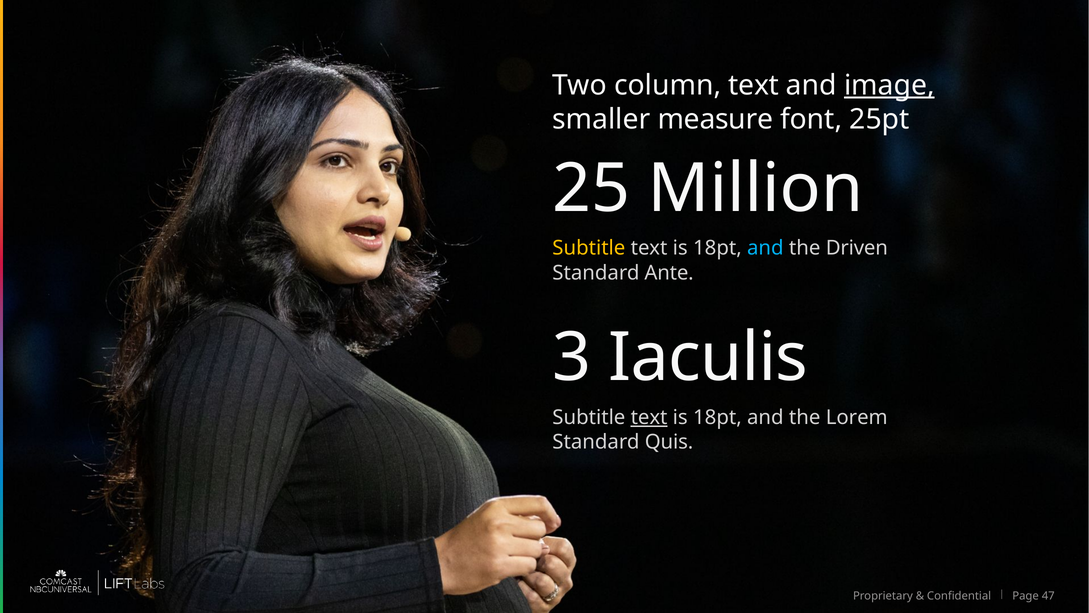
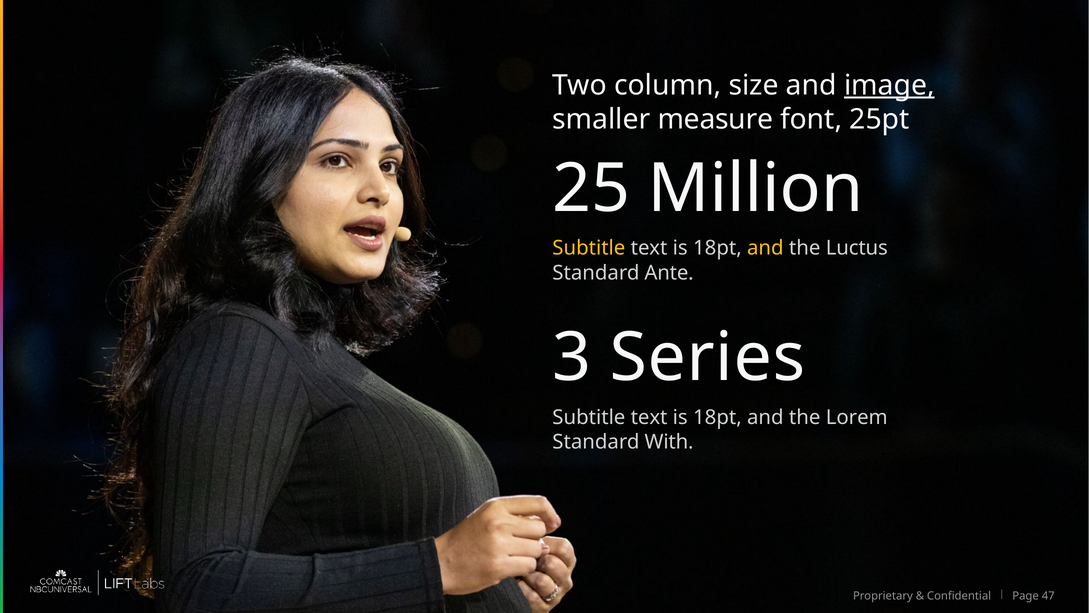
column text: text -> size (754, 85)
and colour: light blue -> yellow (765, 248)
Driven: Driven -> Luctus (857, 248)
Iaculis: Iaculis -> Series (707, 358)
text underline: present -> none (649, 417)
Quis: Quis -> With (669, 442)
